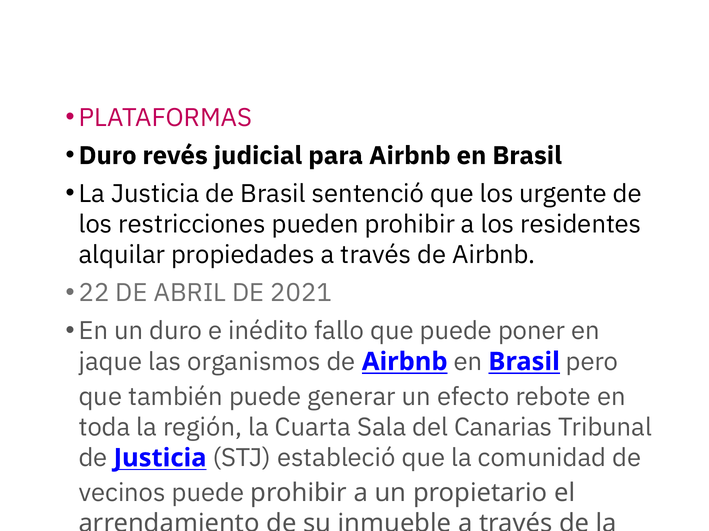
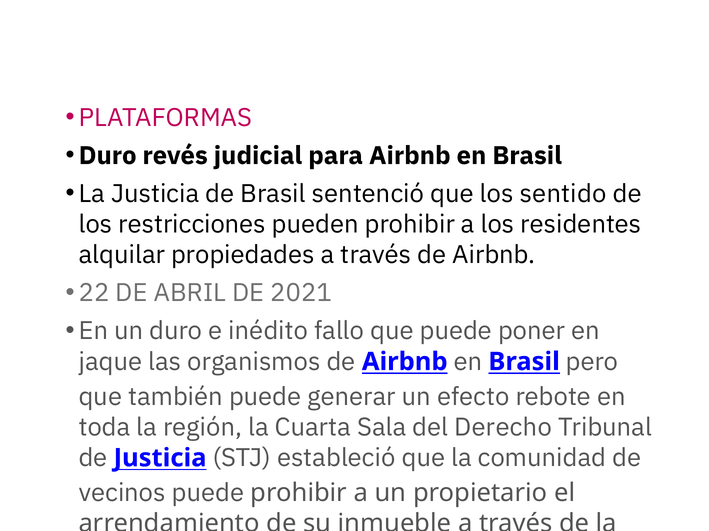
urgente: urgente -> sentido (563, 194)
Canarias: Canarias -> Derecho (503, 428)
